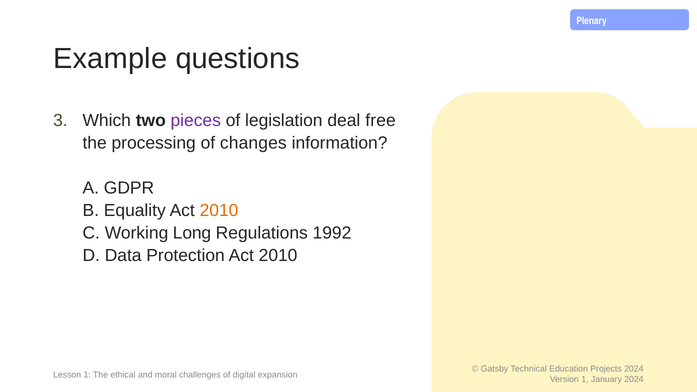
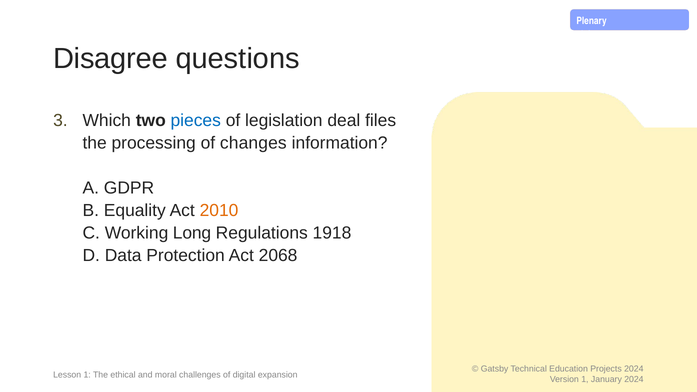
Example: Example -> Disagree (110, 59)
pieces colour: purple -> blue (196, 120)
free: free -> files (381, 120)
1992: 1992 -> 1918 (332, 233)
Protection Act 2010: 2010 -> 2068 (278, 256)
